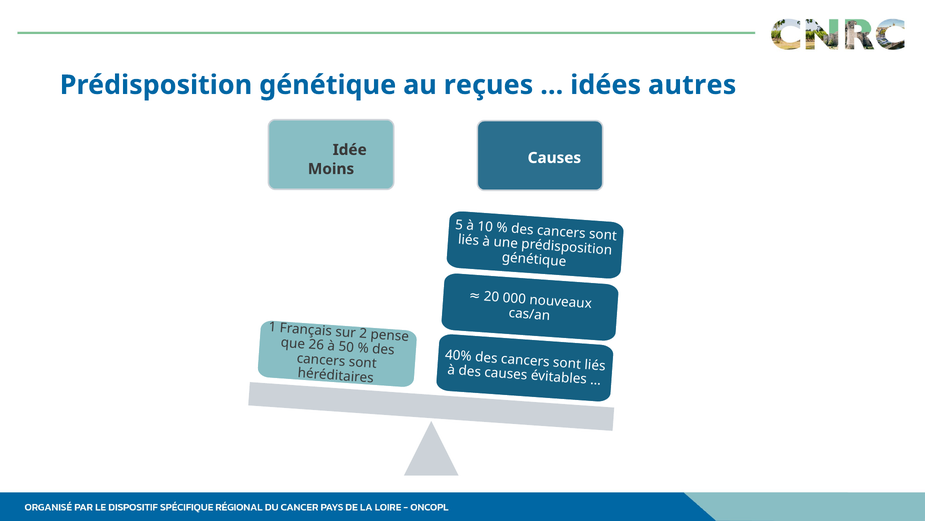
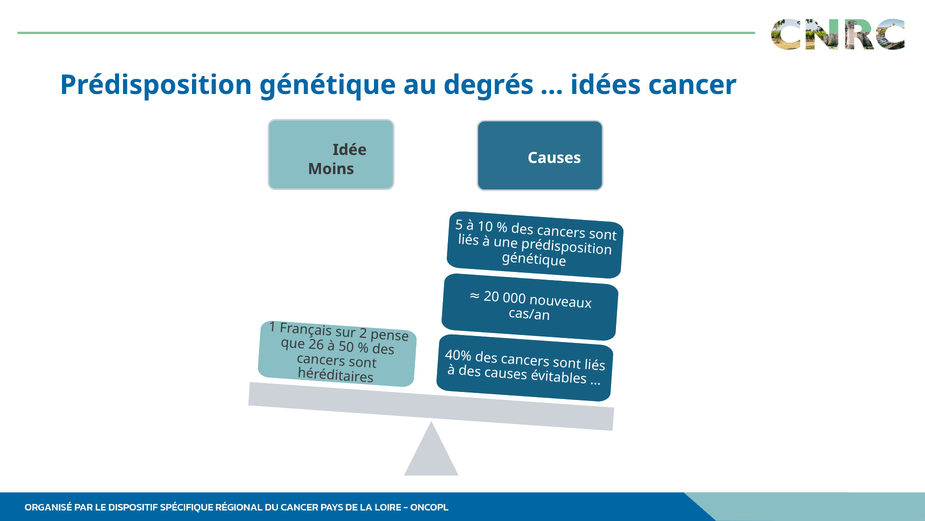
reçues: reçues -> degrés (489, 85)
autres: autres -> cancer (692, 85)
